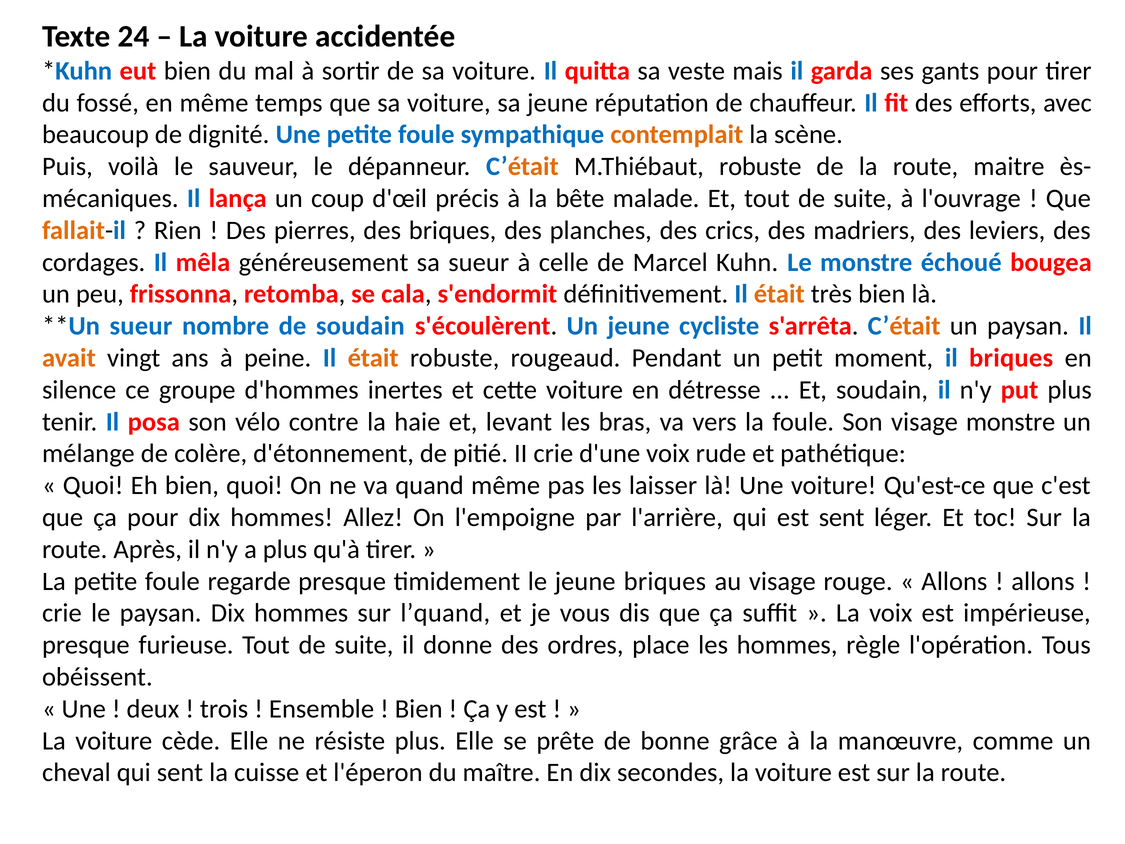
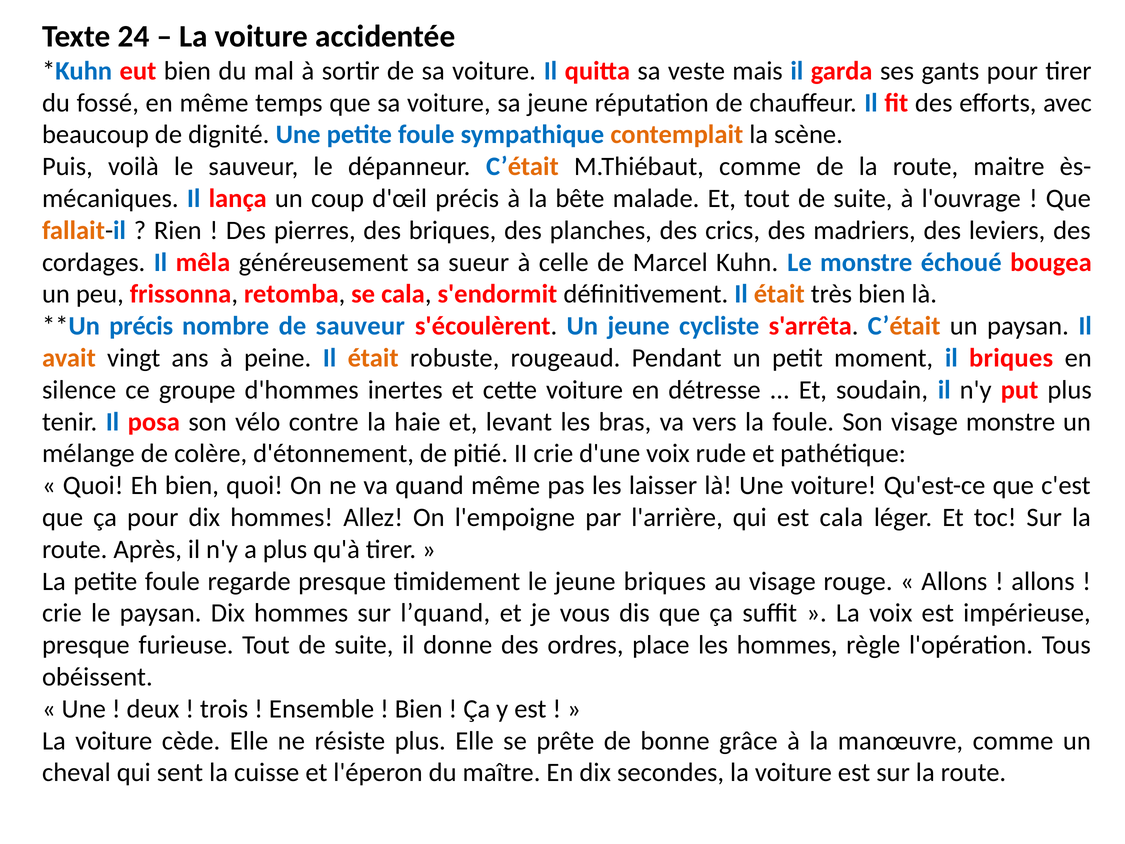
M.Thiébaut robuste: robuste -> comme (760, 167)
sueur: sueur -> précis (141, 326)
de soudain: soudain -> sauveur (360, 326)
est sent: sent -> cala (841, 517)
